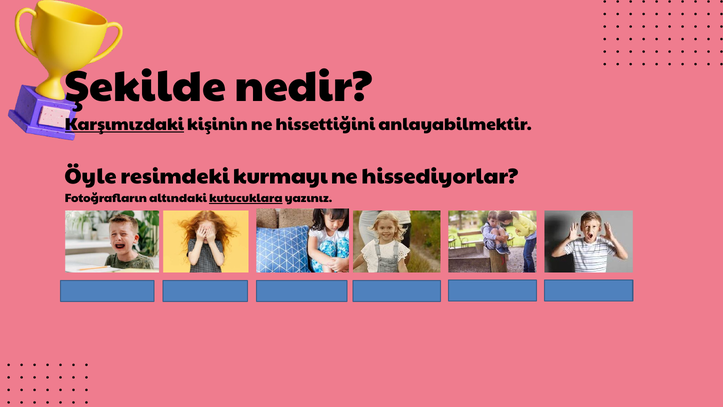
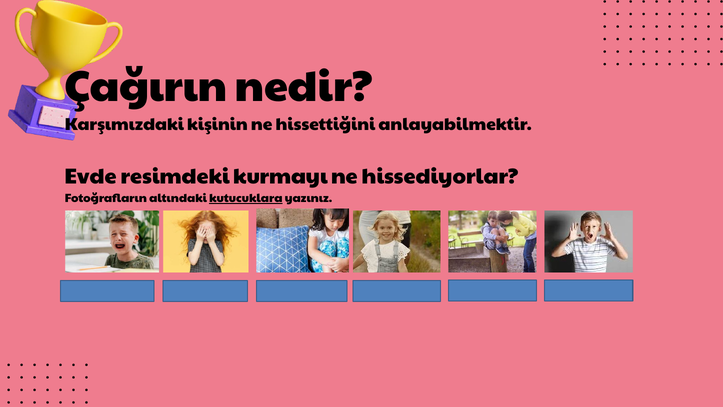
Şekilde: Şekilde -> Çağırın (146, 87)
Karşımızdaki underline: present -> none (124, 125)
Öyle: Öyle -> Evde (91, 177)
